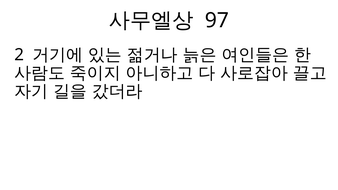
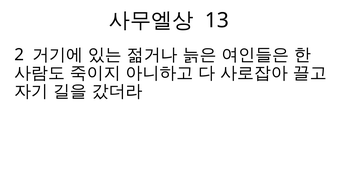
97: 97 -> 13 (217, 20)
